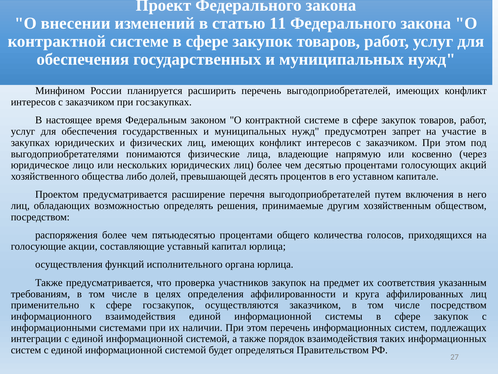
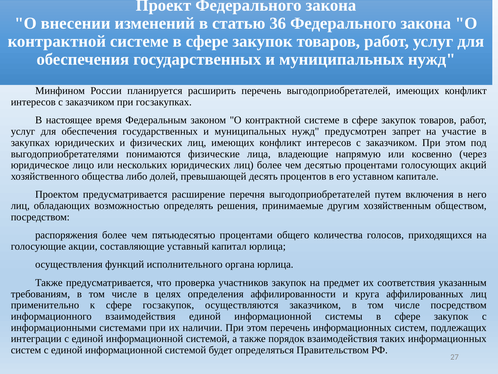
11: 11 -> 36 (278, 23)
